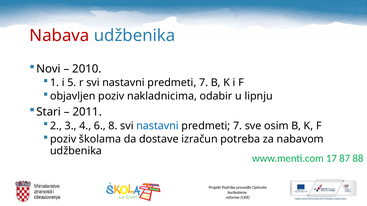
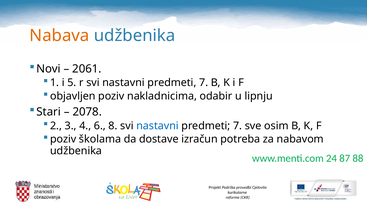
Nabava colour: red -> orange (59, 36)
2010: 2010 -> 2061 (87, 69)
2011: 2011 -> 2078 (87, 112)
17: 17 -> 24 (331, 159)
